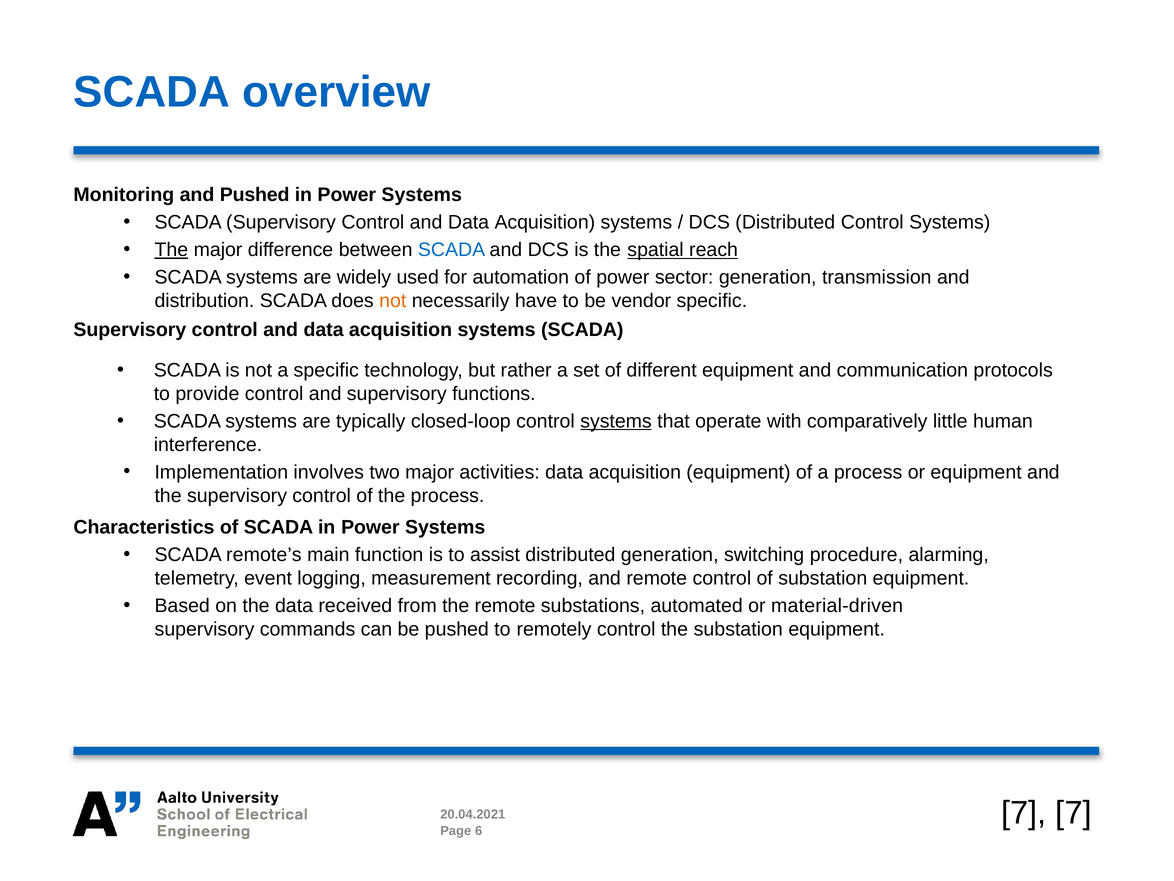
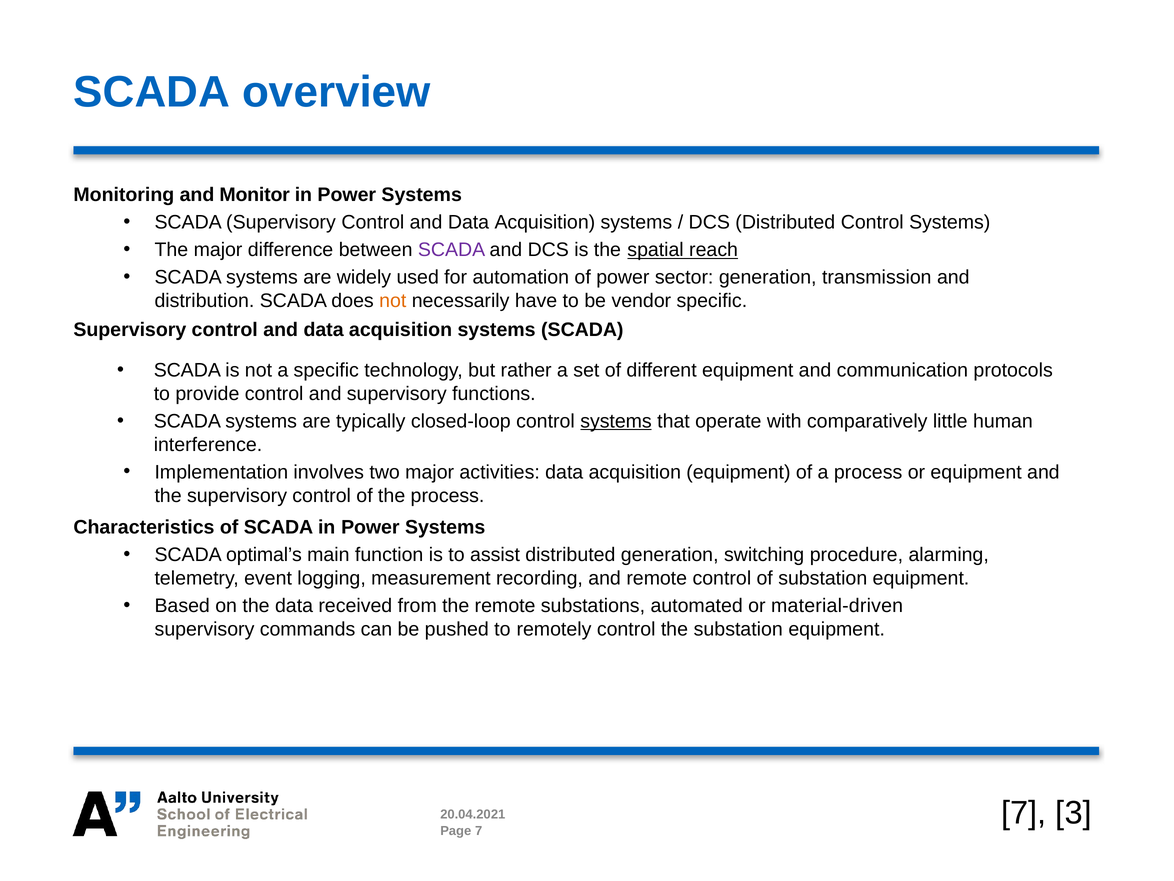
and Pushed: Pushed -> Monitor (255, 195)
The underline: present -> none (171, 250)
SCADA colour: blue -> purple (452, 250)
remote’s: remote’s -> optimal’s (264, 554)
7 7: 7 -> 3 (1074, 812)
Page 6: 6 -> 7 (479, 831)
